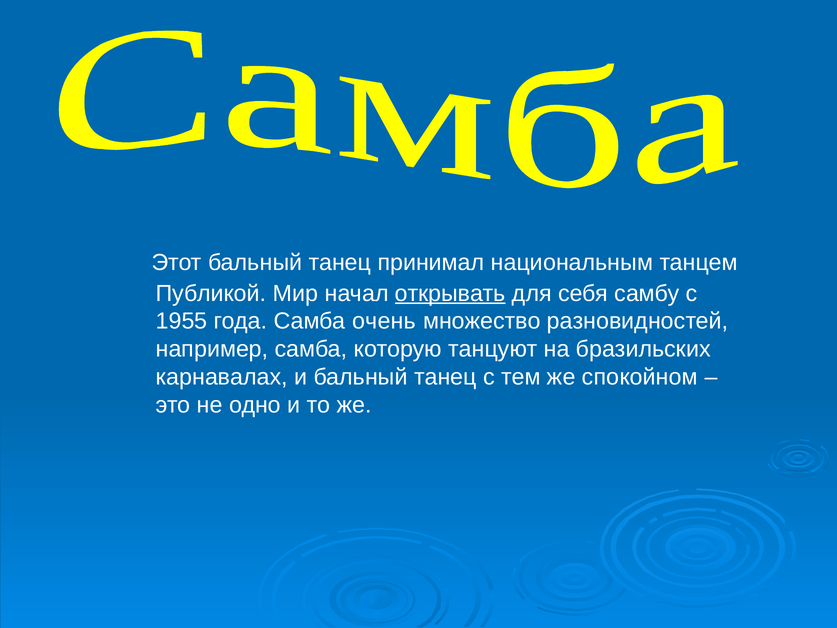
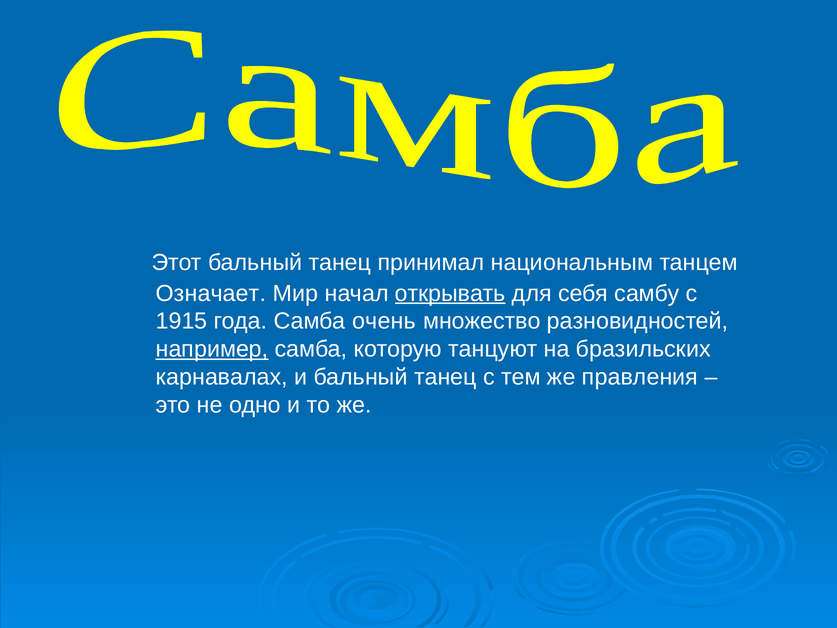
Публикой: Публикой -> Означает (211, 293)
1955: 1955 -> 1915 (182, 321)
например underline: none -> present (212, 349)
спокойном: спокойном -> правления (640, 377)
